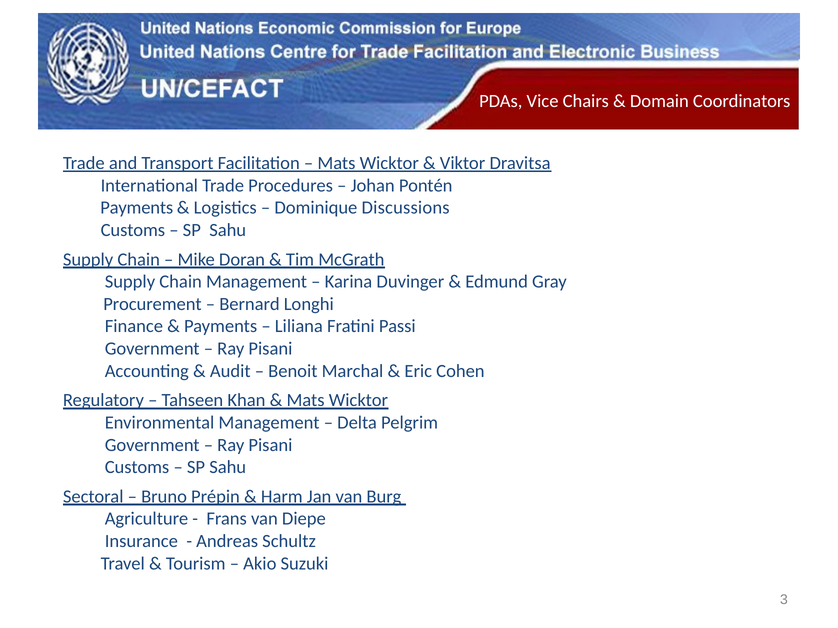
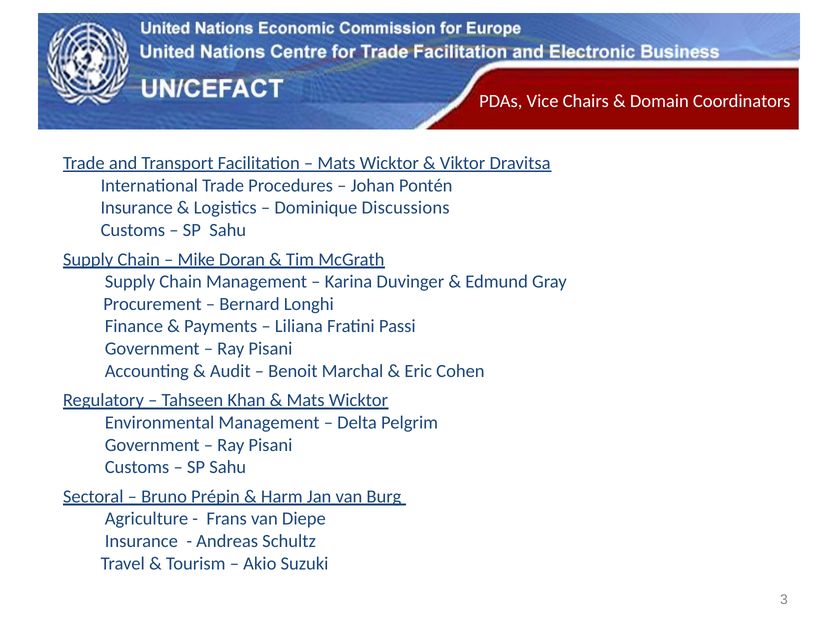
Payments: Payments -> Insurance (137, 208)
